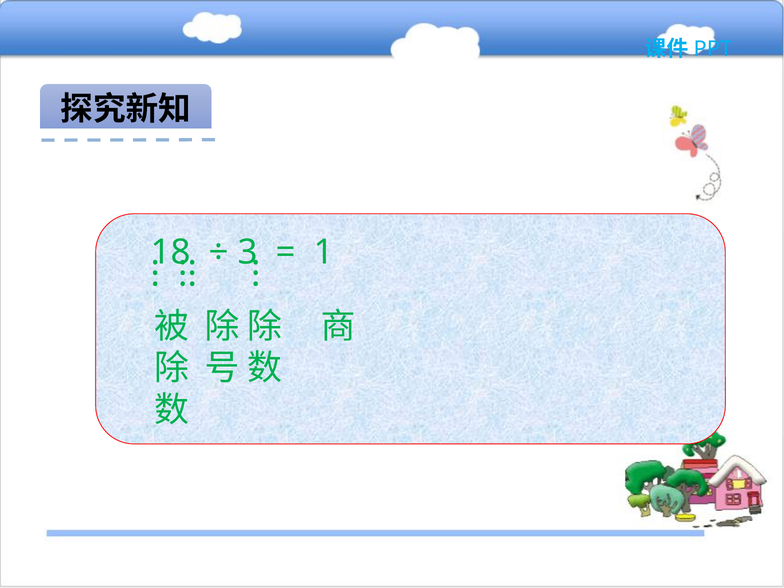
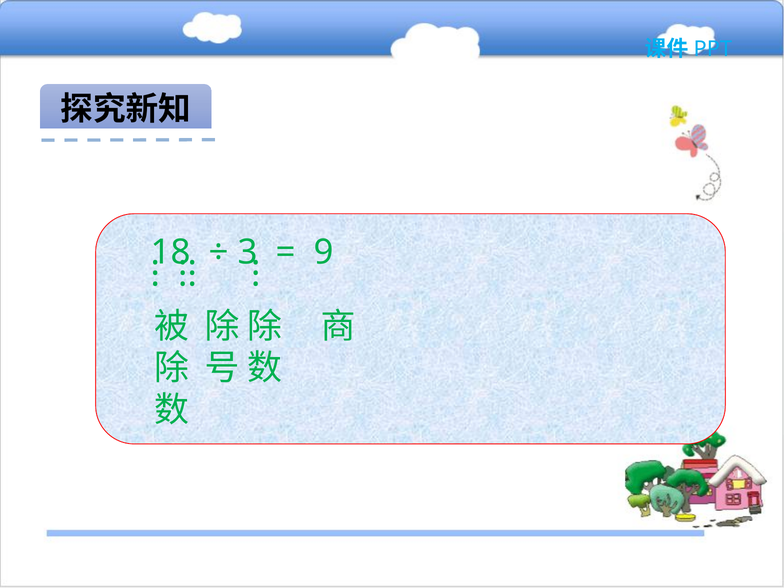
1: 1 -> 9 (324, 252)
